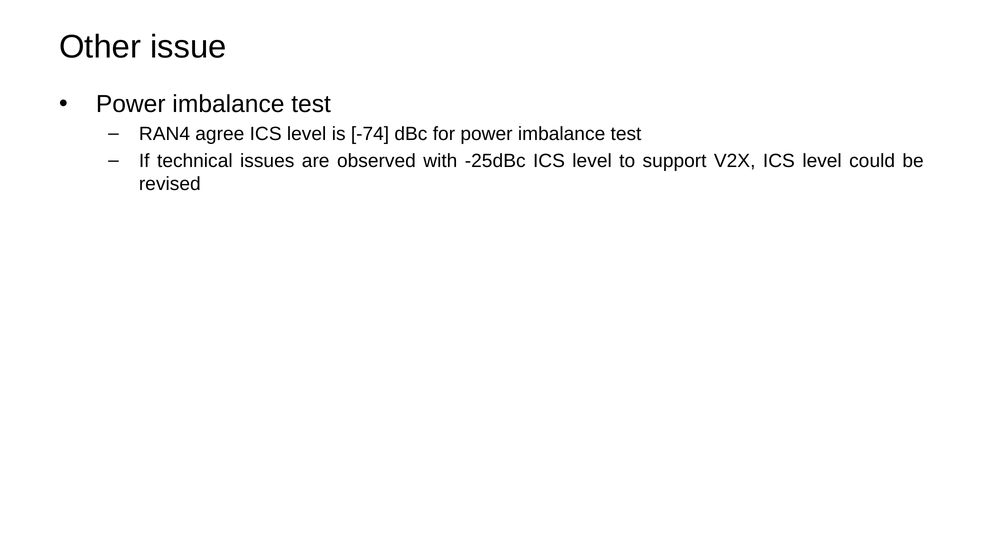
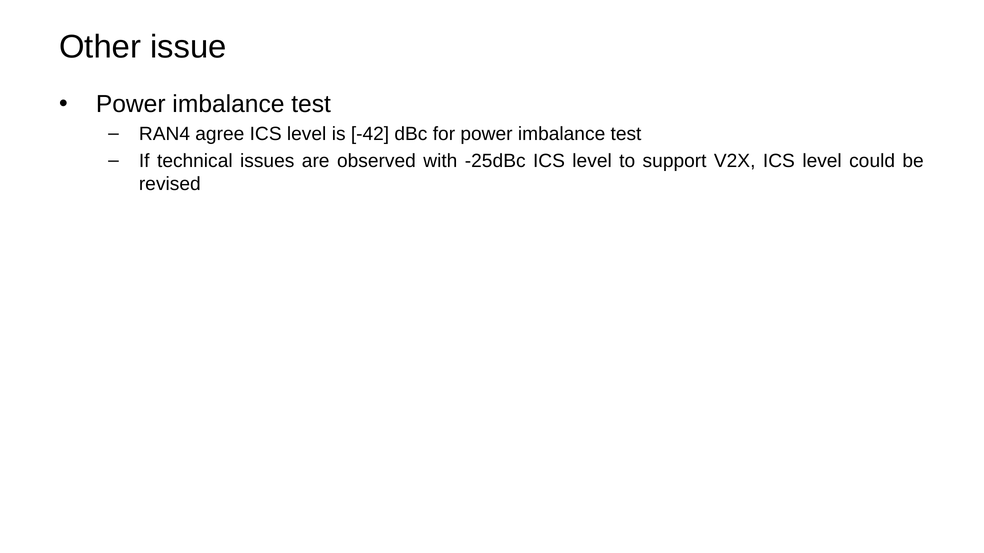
-74: -74 -> -42 (370, 134)
